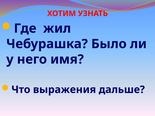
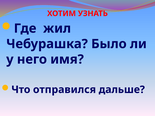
выражения: выражения -> отправился (64, 90)
